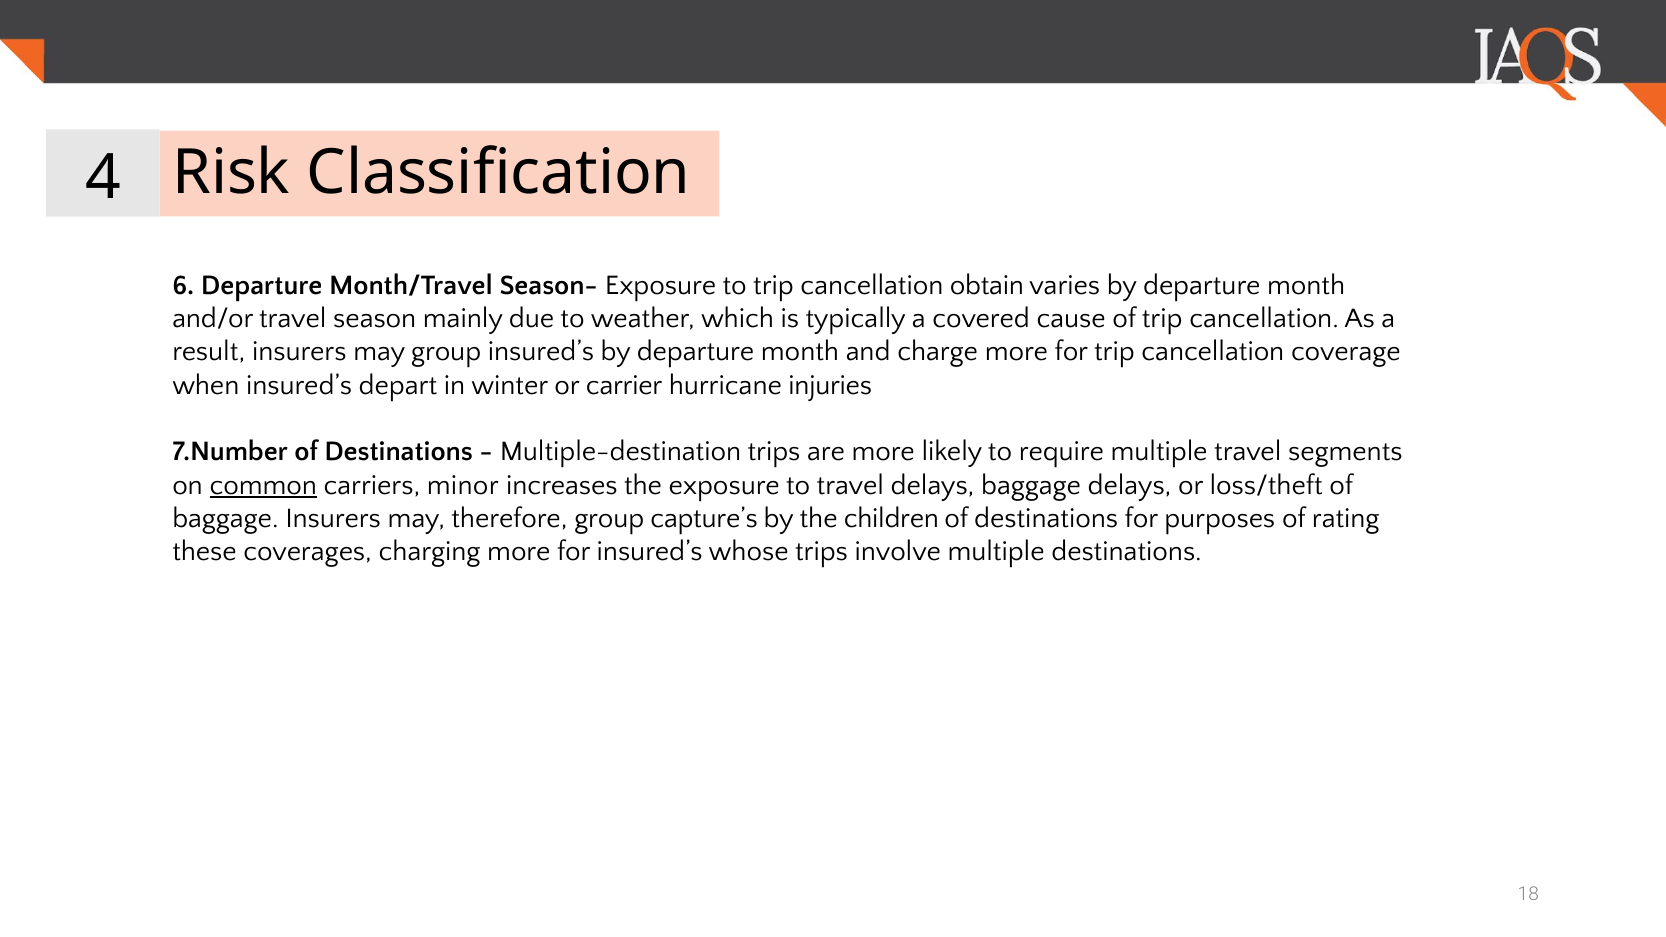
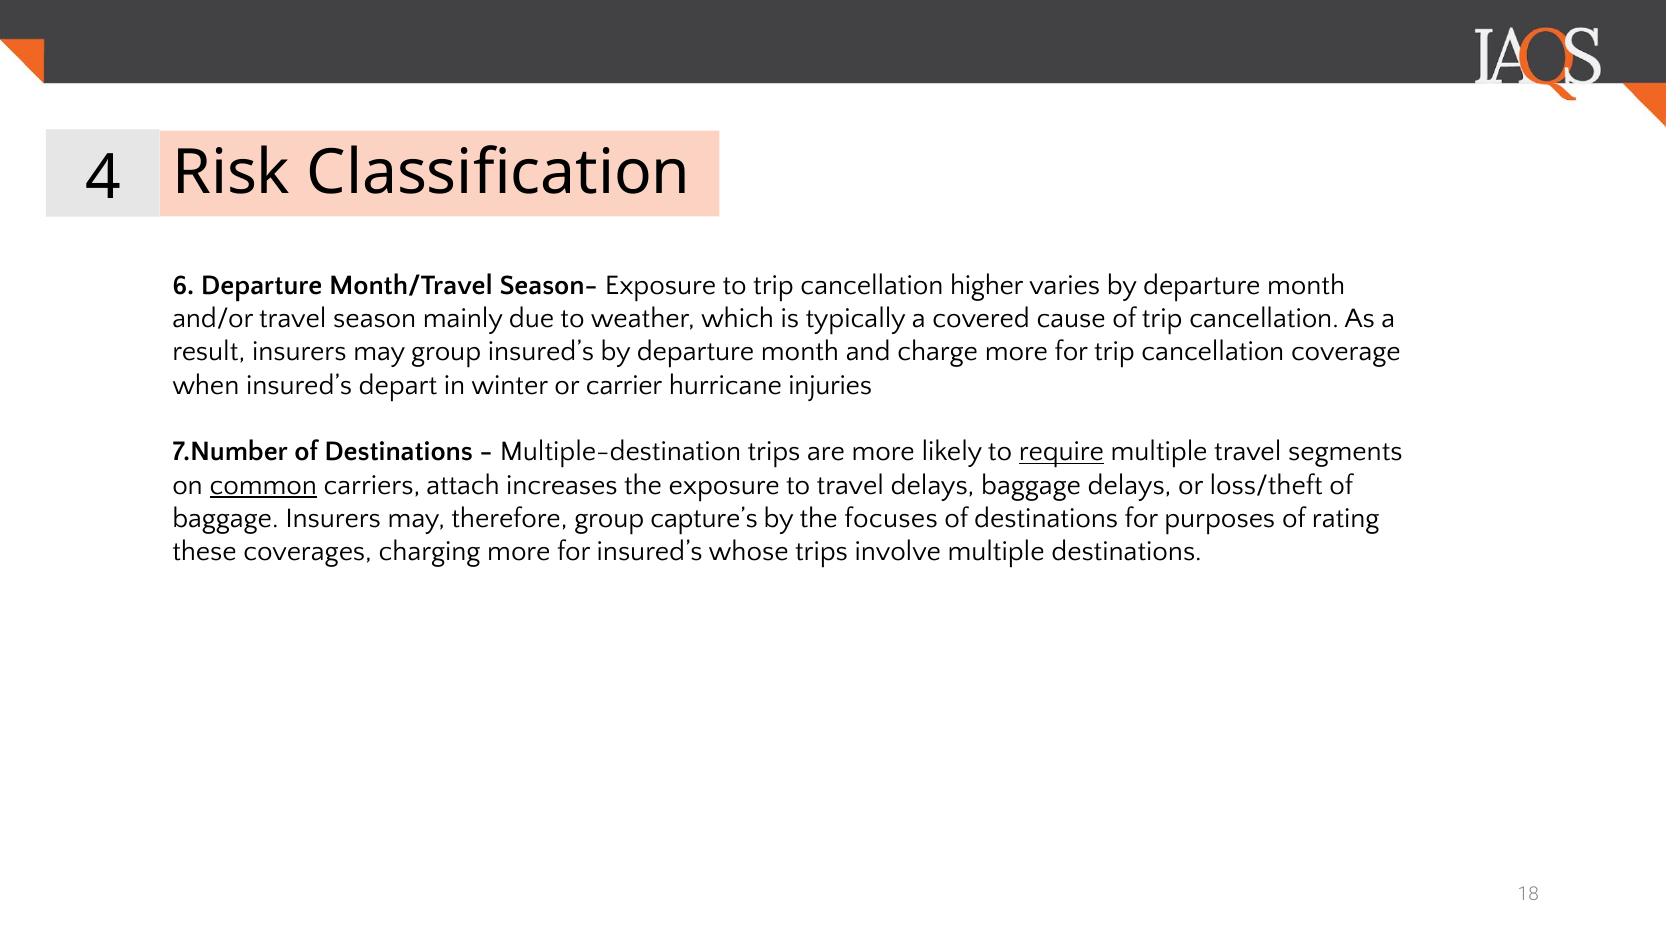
obtain: obtain -> higher (987, 285)
require underline: none -> present (1061, 452)
minor: minor -> attach (463, 485)
children: children -> focuses (891, 518)
